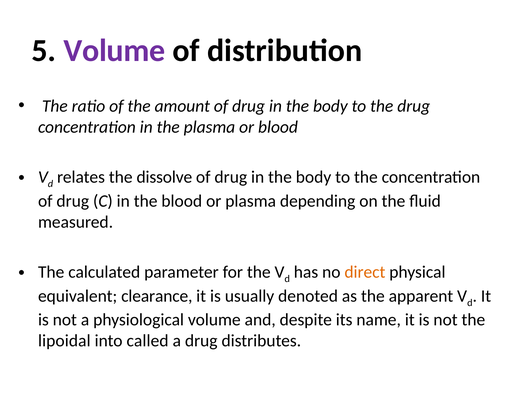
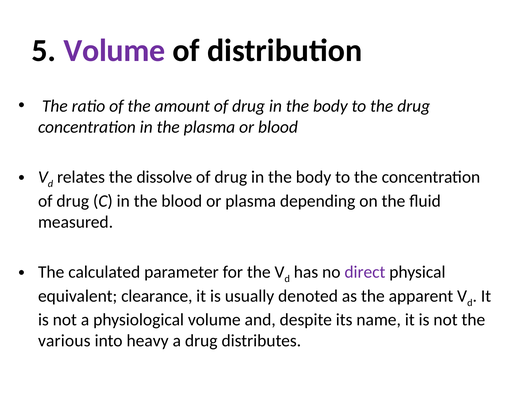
direct colour: orange -> purple (365, 272)
lipoidal: lipoidal -> various (64, 341)
called: called -> heavy (148, 341)
